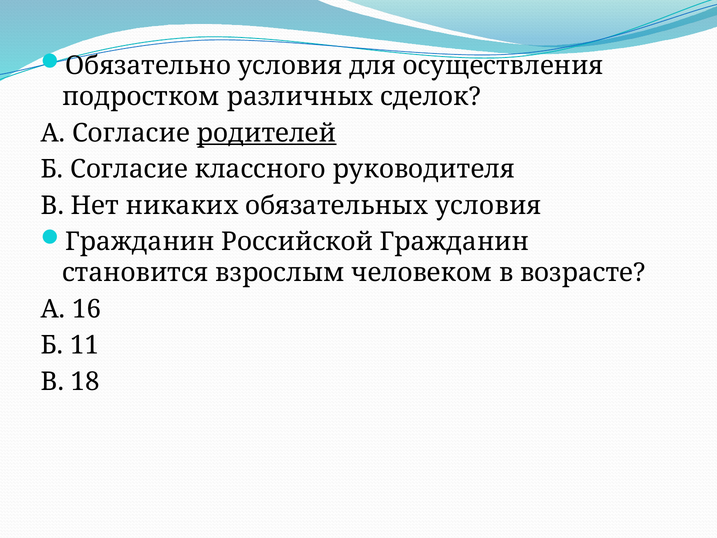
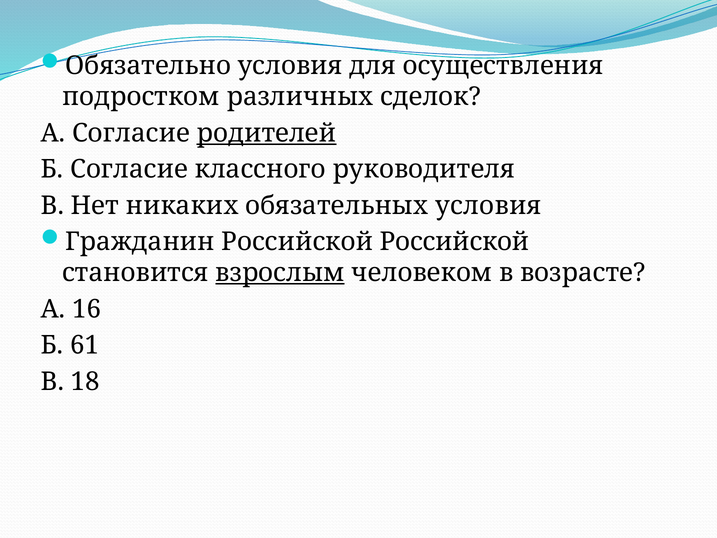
Российской Гражданин: Гражданин -> Российской (455, 242)
взрослым underline: none -> present (280, 273)
11: 11 -> 61 (85, 345)
